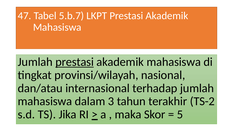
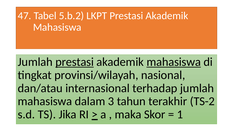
5.b.7: 5.b.7 -> 5.b.2 (71, 16)
mahasiswa underline: none -> present (174, 62)
5: 5 -> 1 (180, 114)
